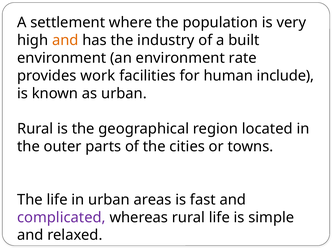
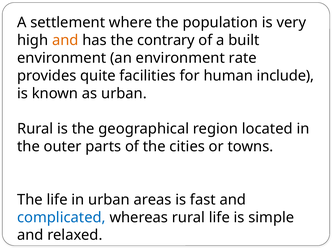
industry: industry -> contrary (166, 40)
work: work -> quite (98, 76)
complicated colour: purple -> blue (61, 217)
